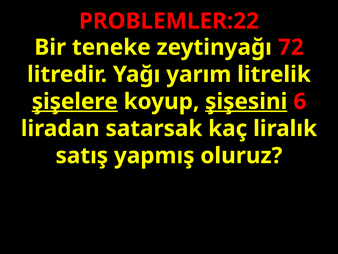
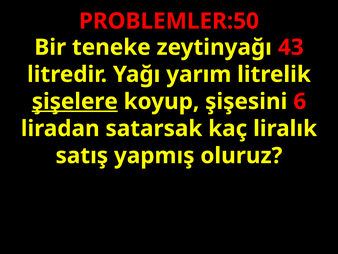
PROBLEMLER:22: PROBLEMLER:22 -> PROBLEMLER:50 (169, 21)
72: 72 -> 43 (291, 47)
şişesini underline: present -> none (246, 101)
